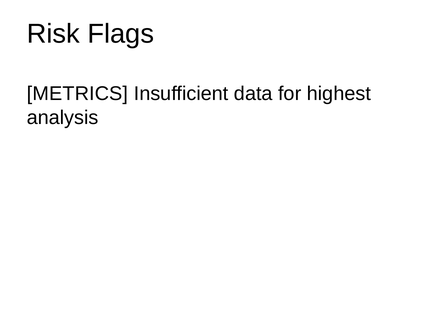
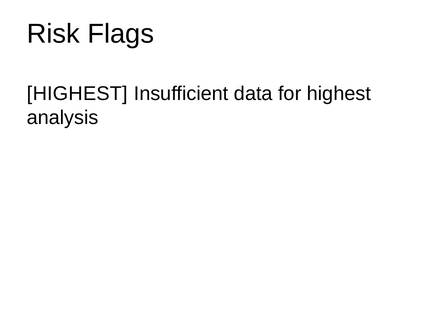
METRICS: METRICS -> HIGHEST (77, 94)
